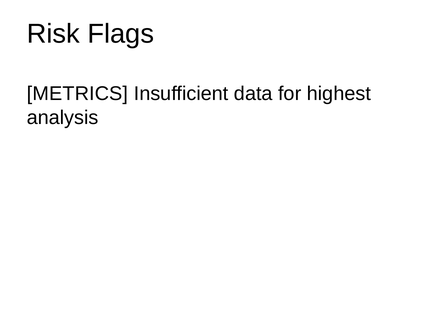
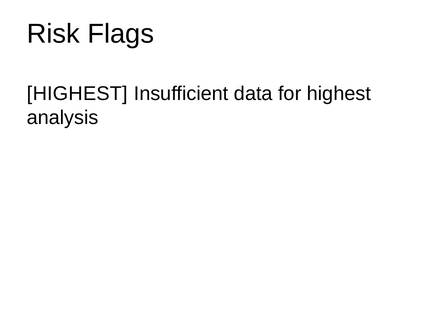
METRICS: METRICS -> HIGHEST (77, 94)
